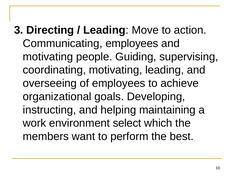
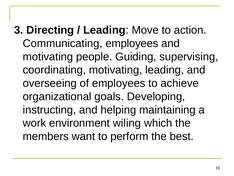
select: select -> wiling (127, 123)
